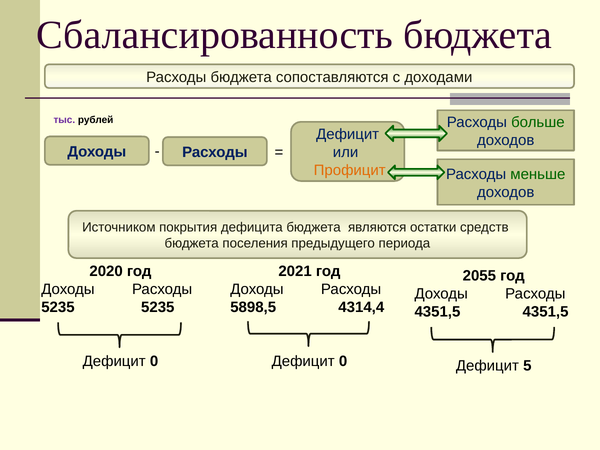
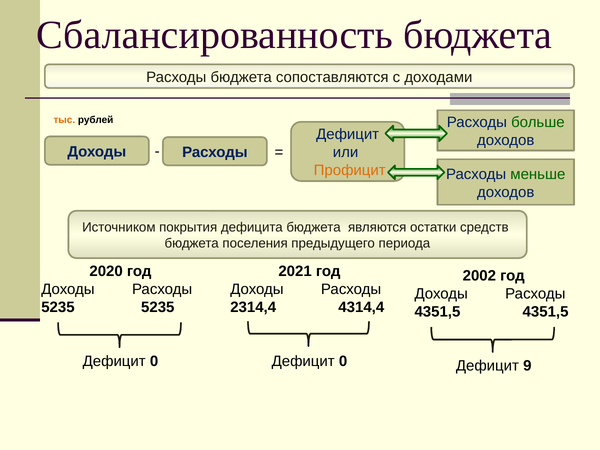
тыс colour: purple -> orange (64, 120)
2055: 2055 -> 2002 (479, 276)
5898,5: 5898,5 -> 2314,4 (253, 307)
5: 5 -> 9 (527, 366)
